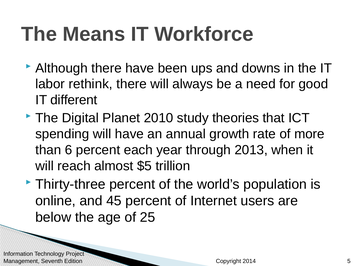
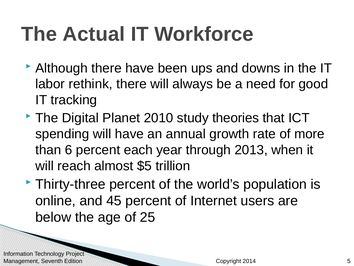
Means: Means -> Actual (94, 34)
different: different -> tracking (74, 100)
